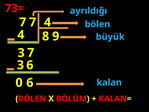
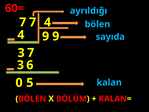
73=: 73= -> 60= (15, 8)
8: 8 -> 9 (46, 36)
büyük: büyük -> sayıda (110, 37)
0 6: 6 -> 5 (30, 83)
